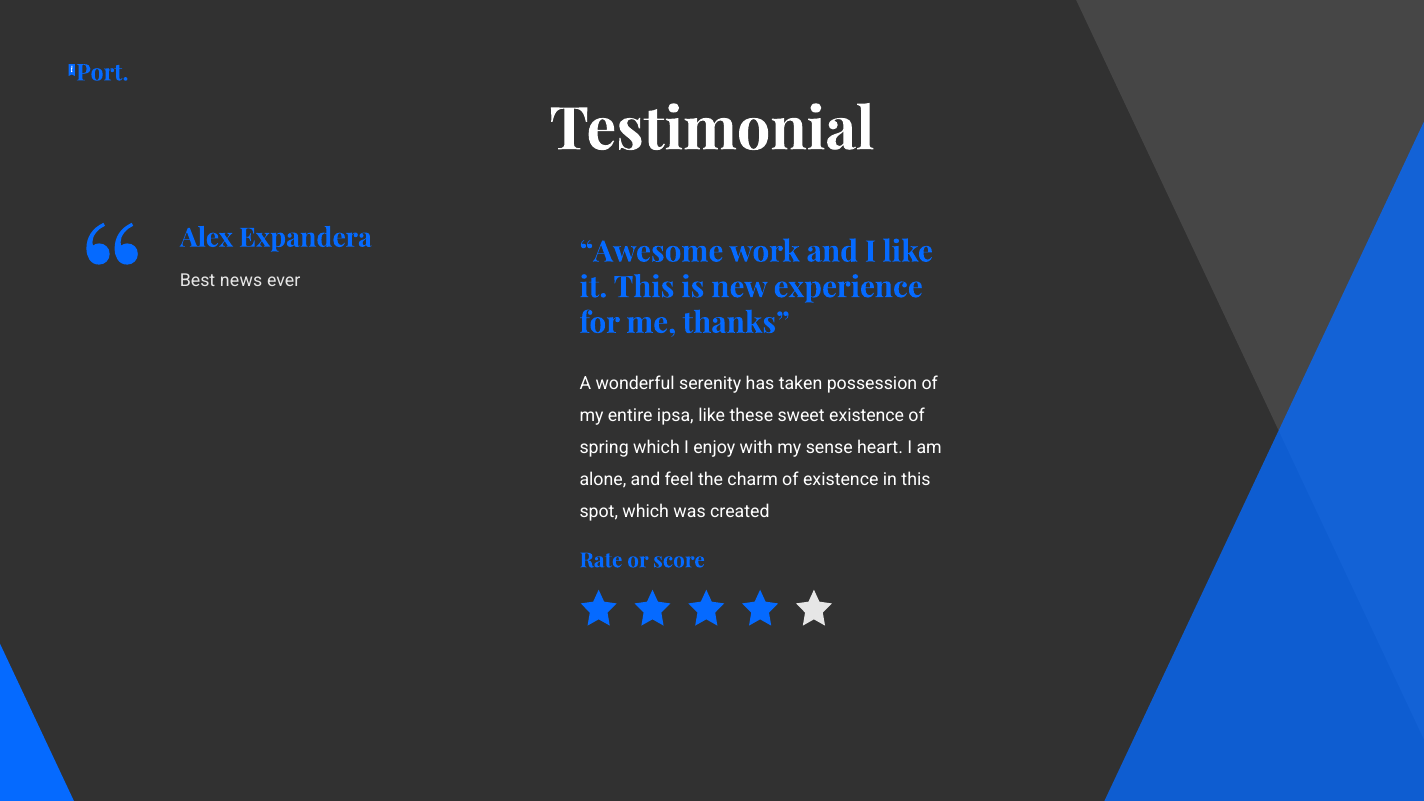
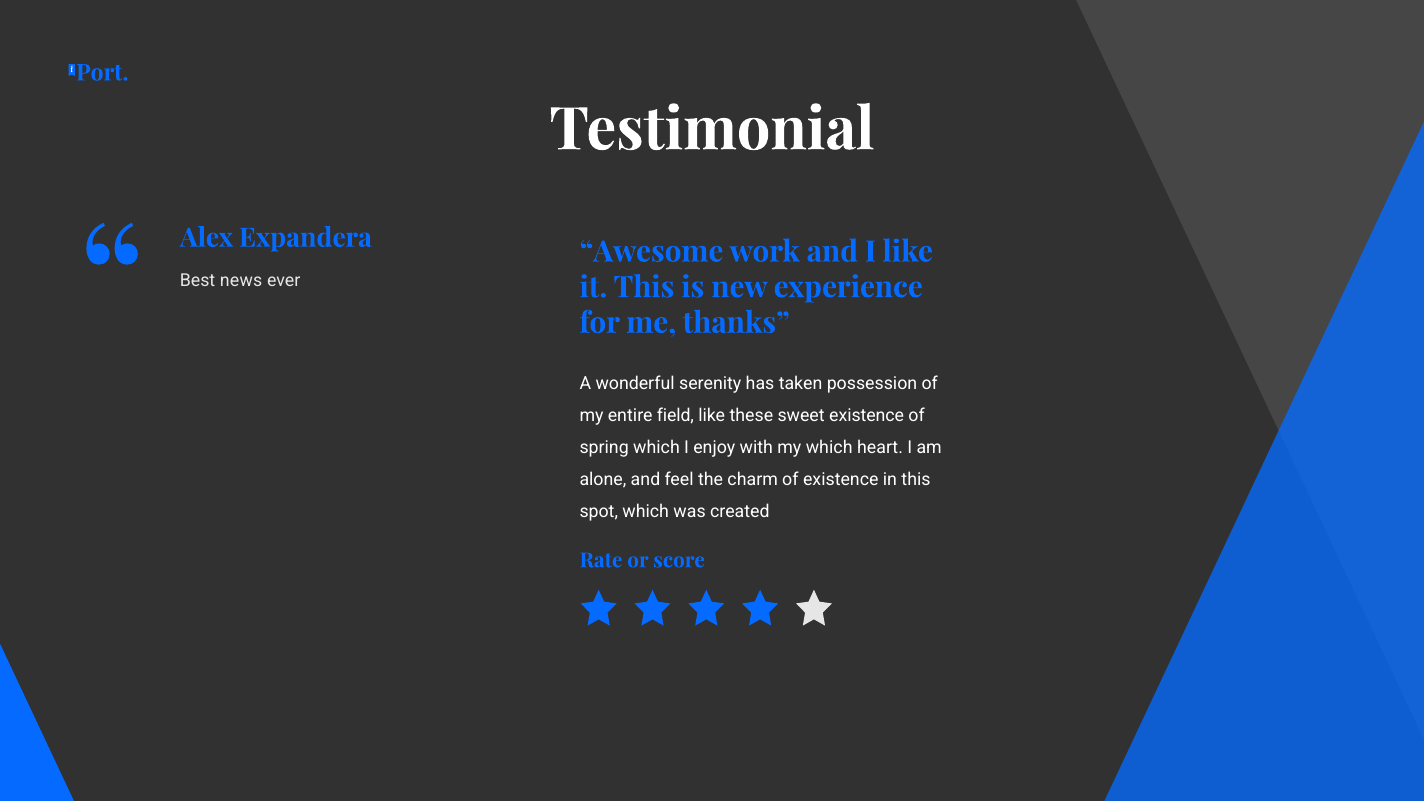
ipsa: ipsa -> field (675, 416)
my sense: sense -> which (829, 448)
